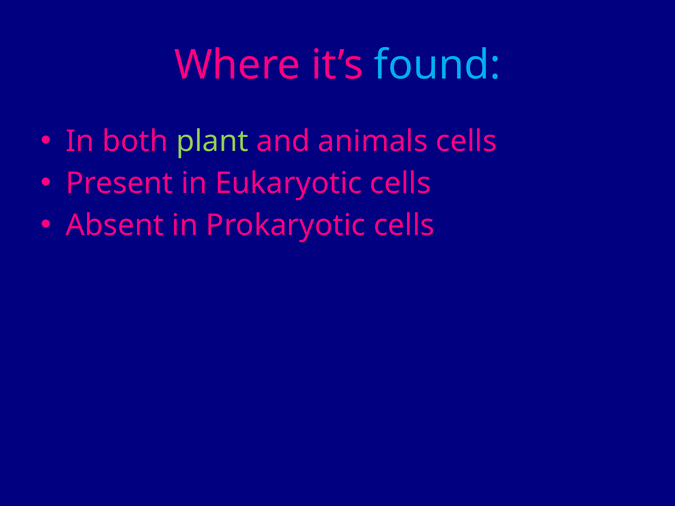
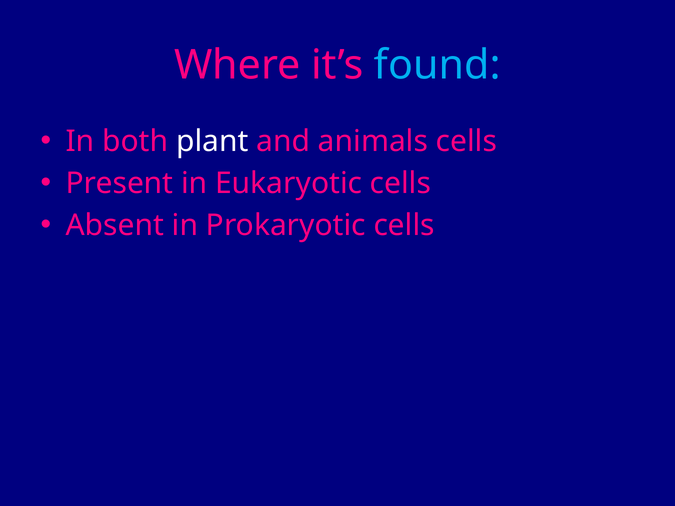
plant colour: light green -> white (212, 142)
